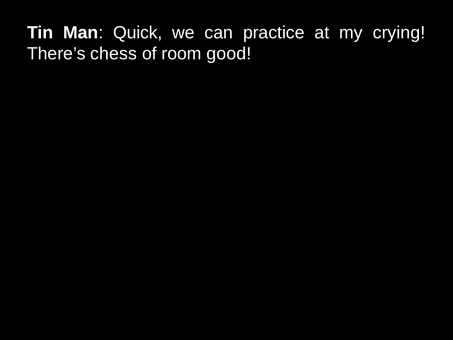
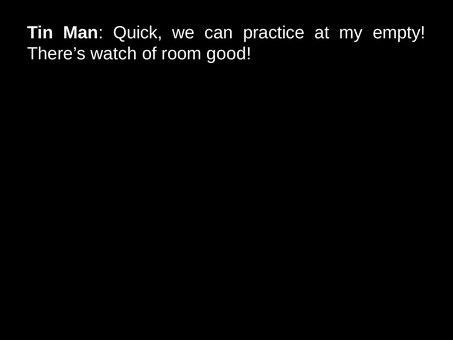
crying: crying -> empty (399, 33)
chess: chess -> watch (114, 54)
